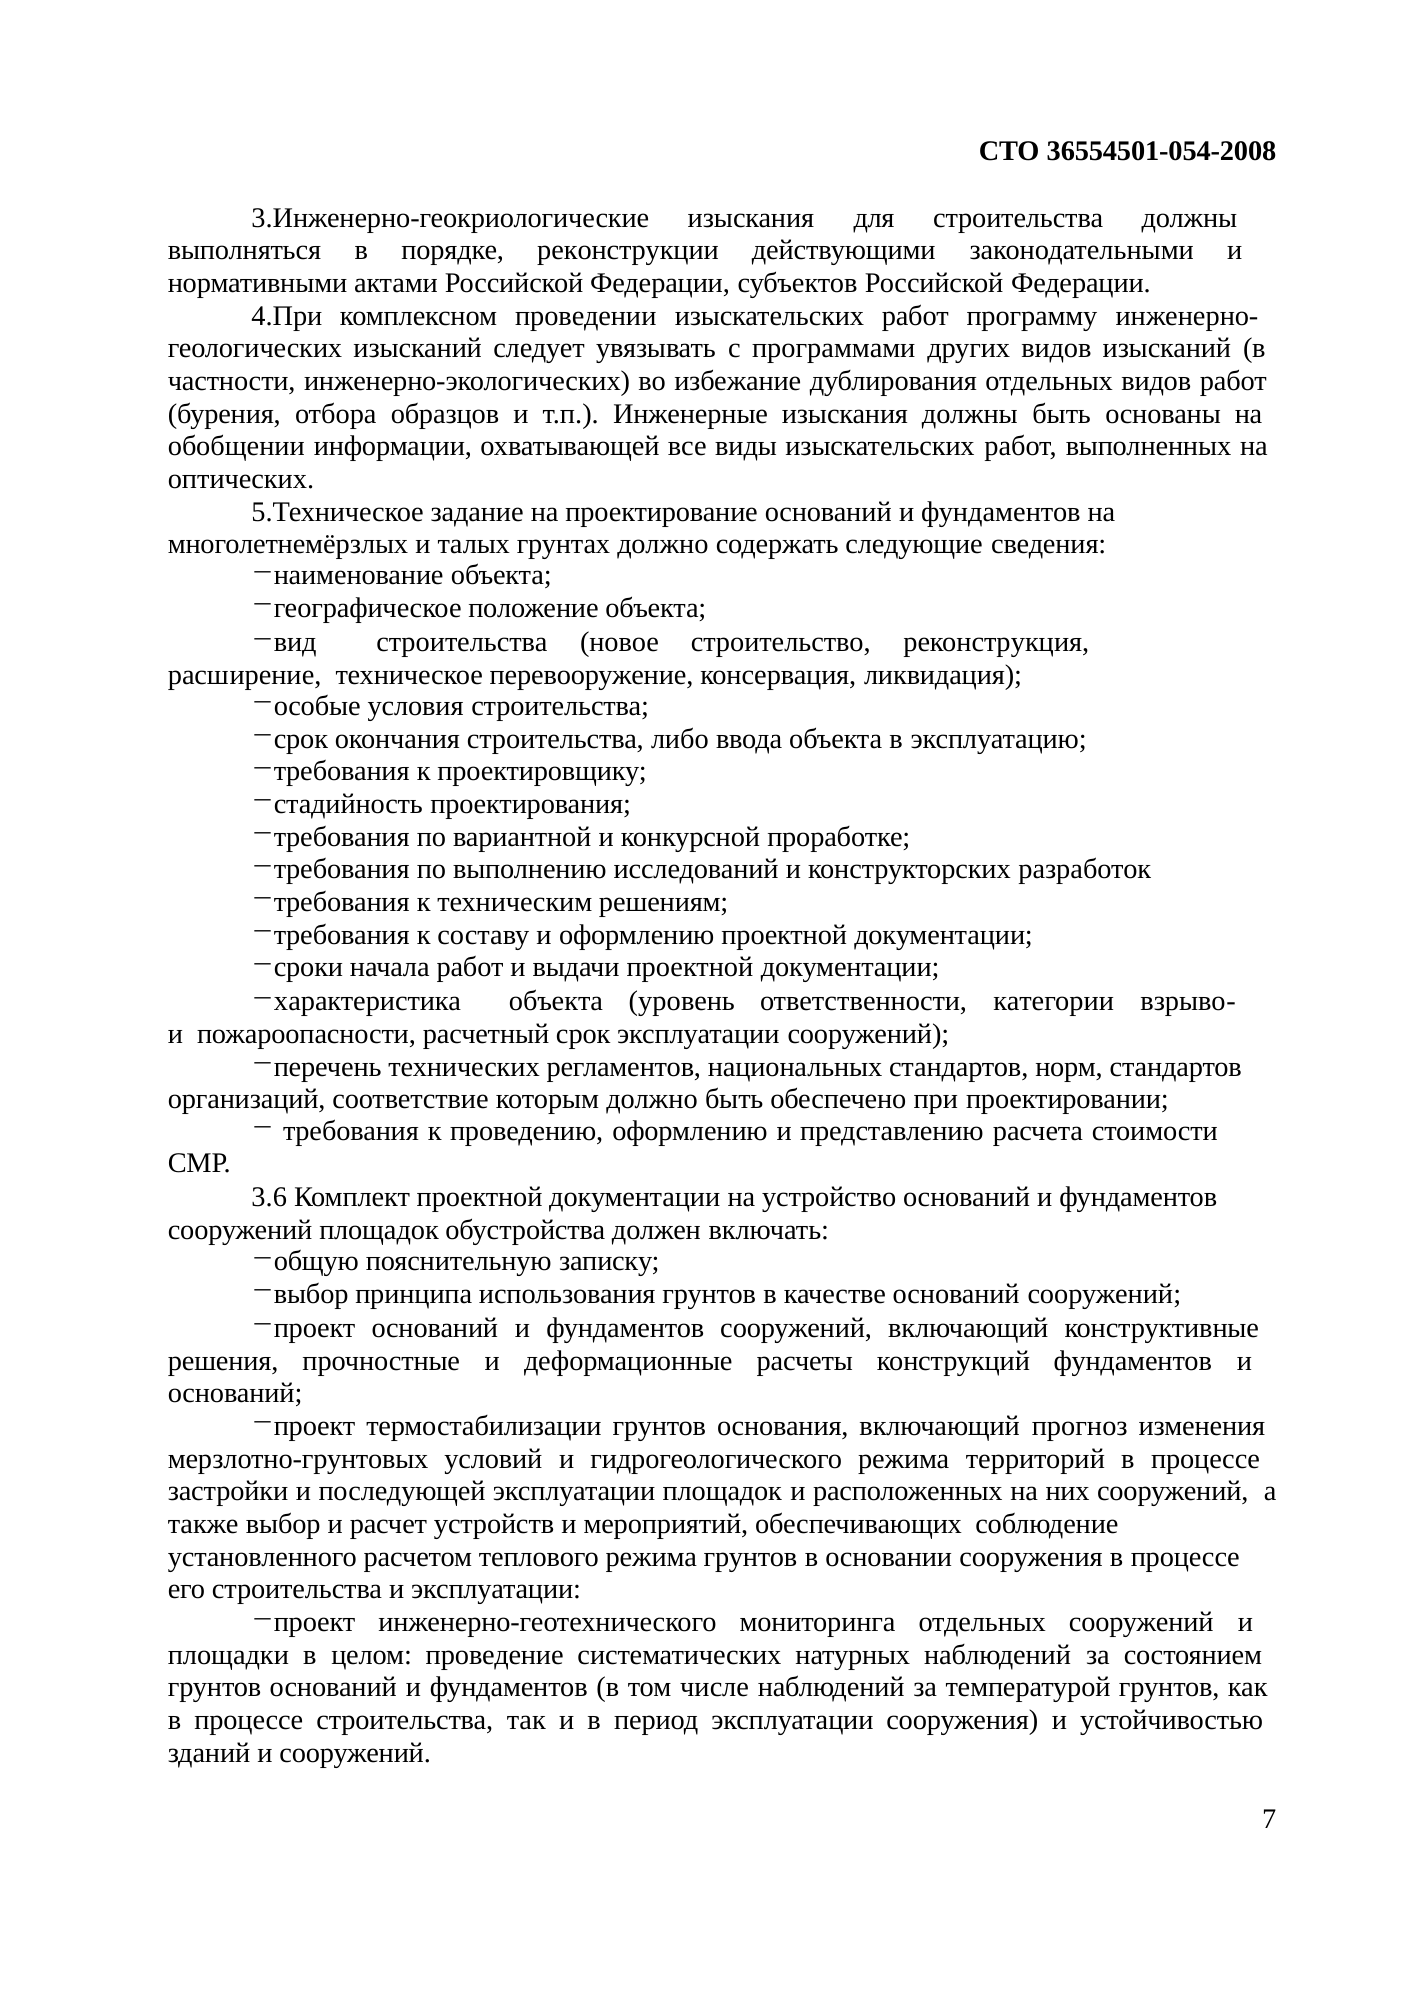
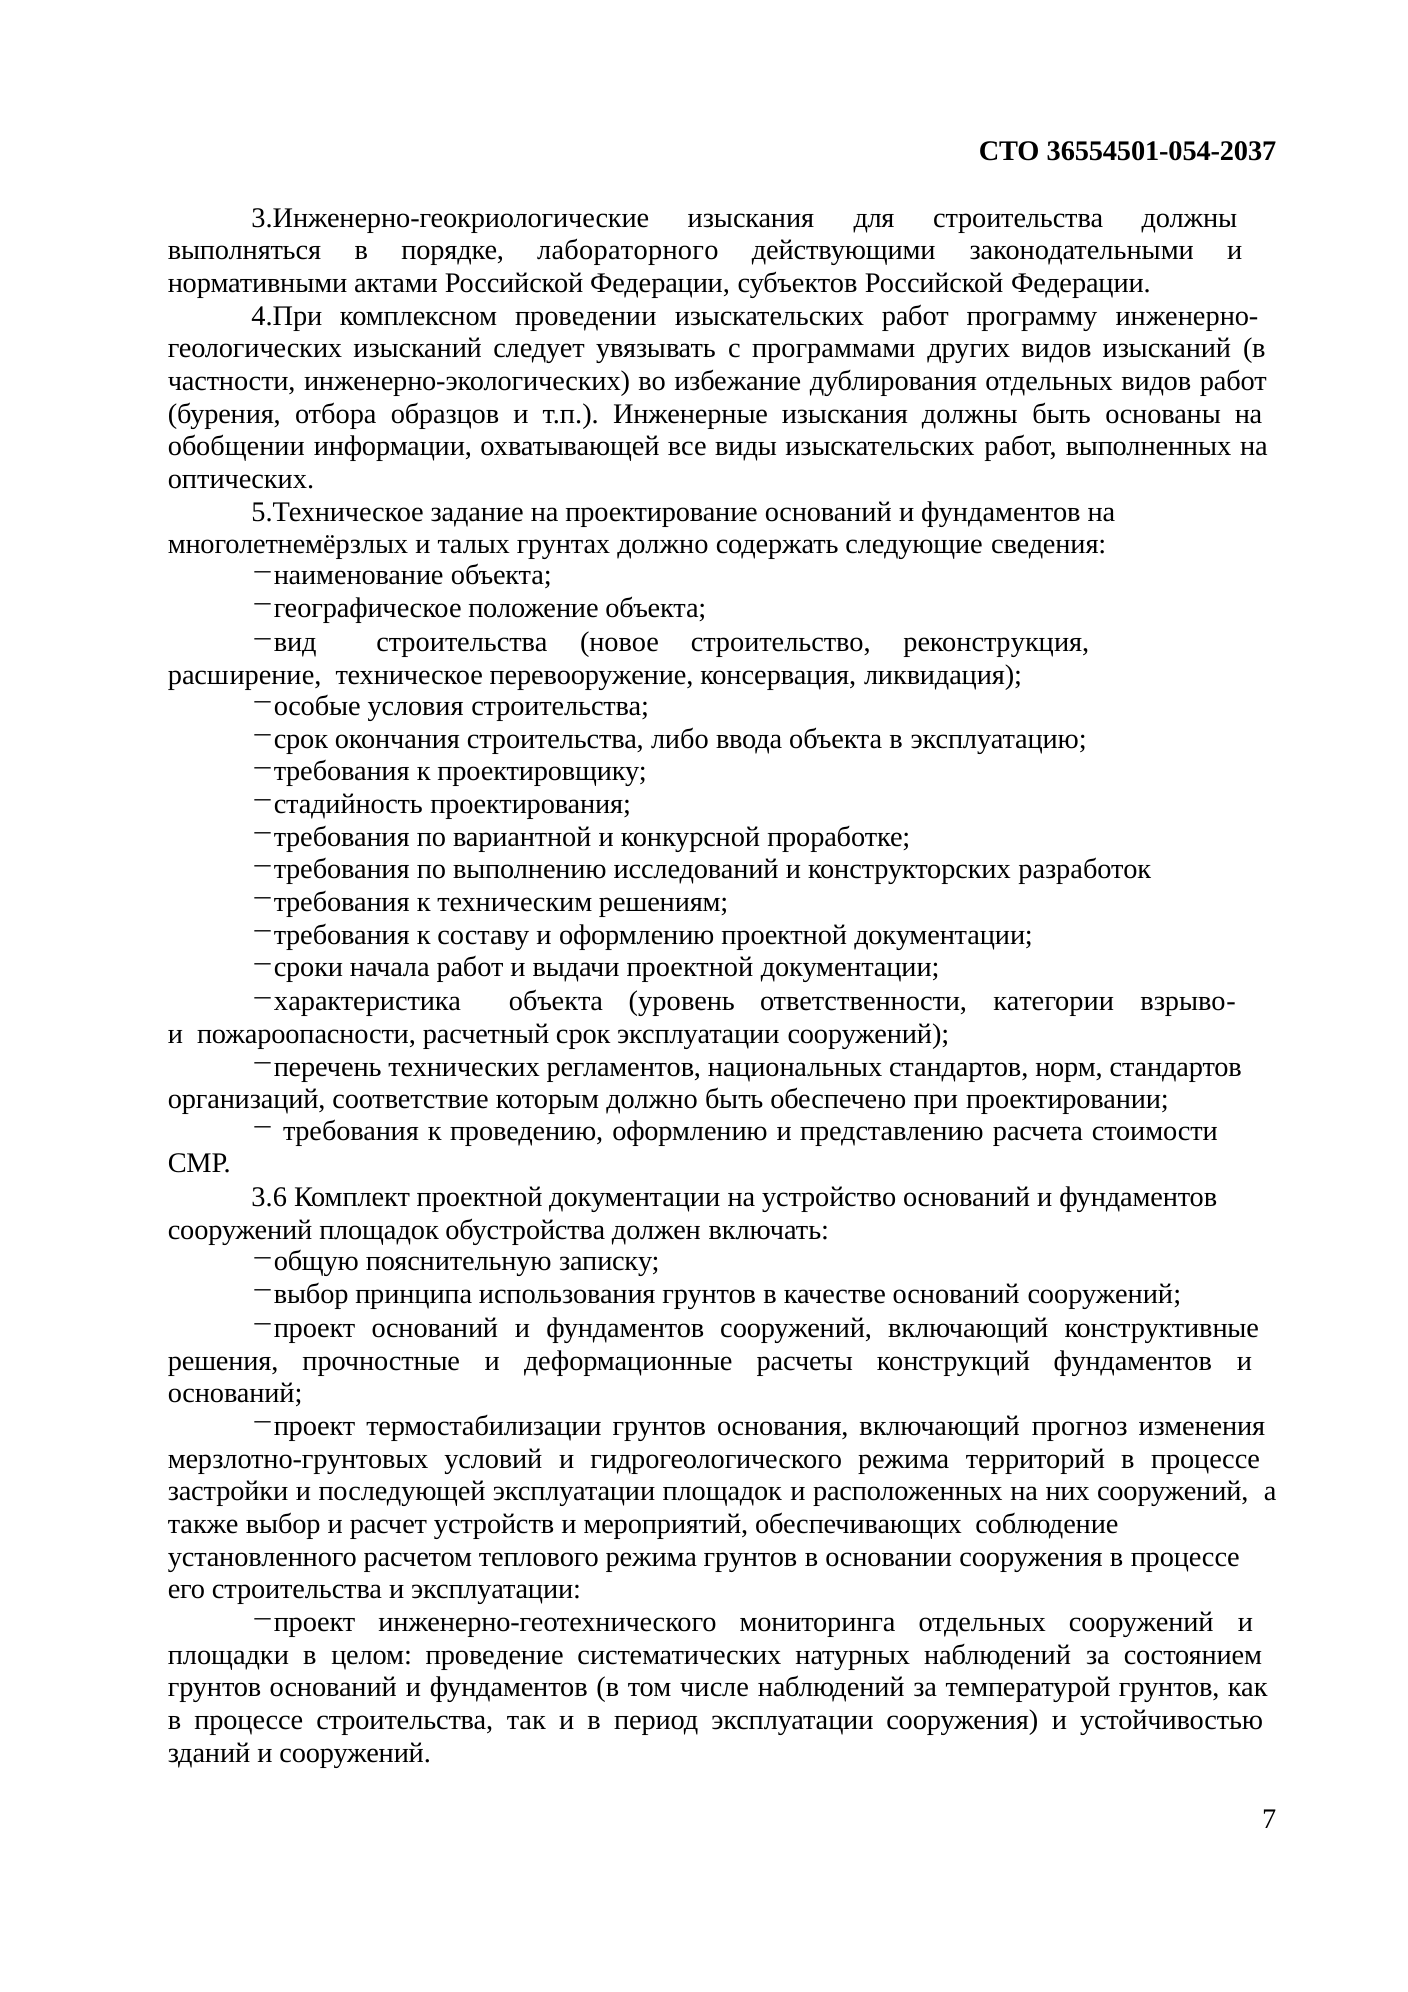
36554501-054-2008: 36554501-054-2008 -> 36554501-054-2037 (1161, 151)
реконструкции: реконструкции -> лабораторного (628, 251)
